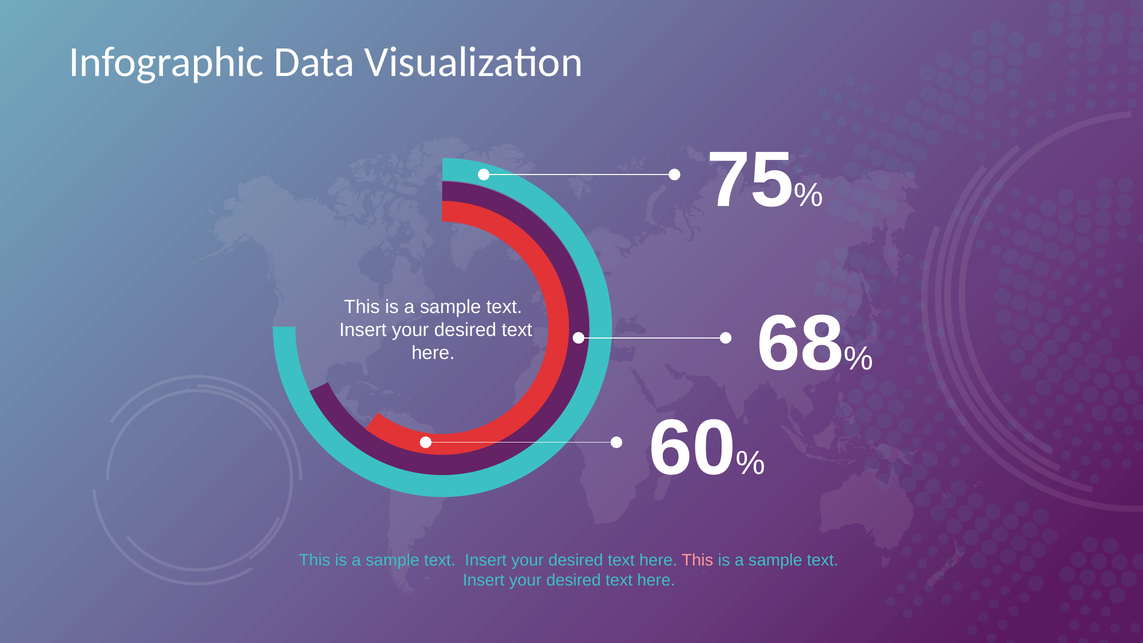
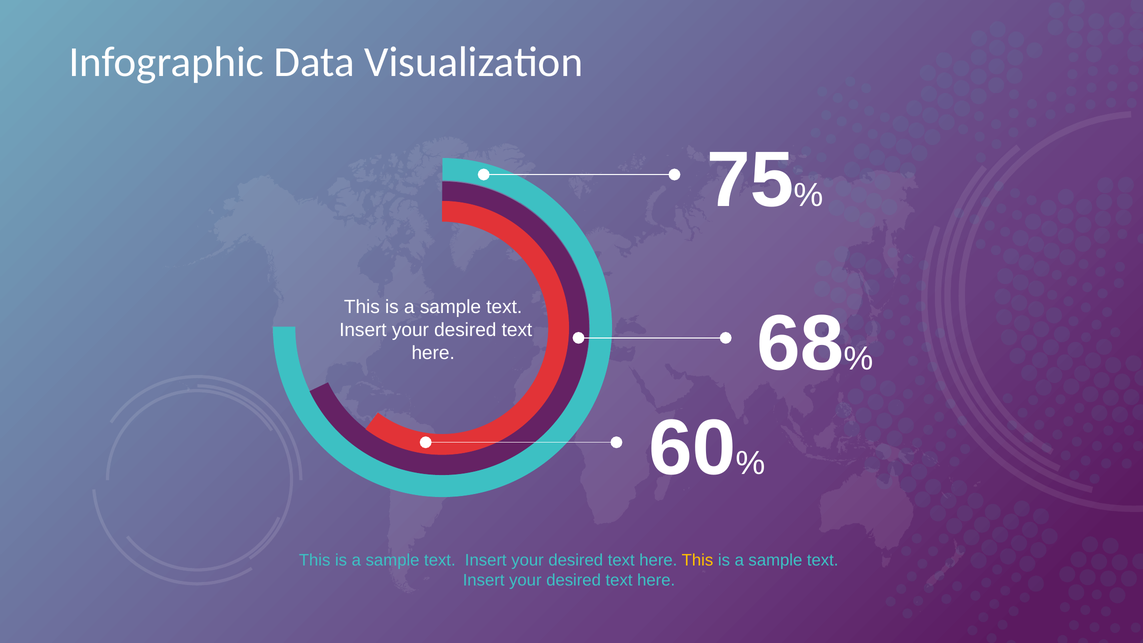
This colour: pink -> yellow (697, 560)
